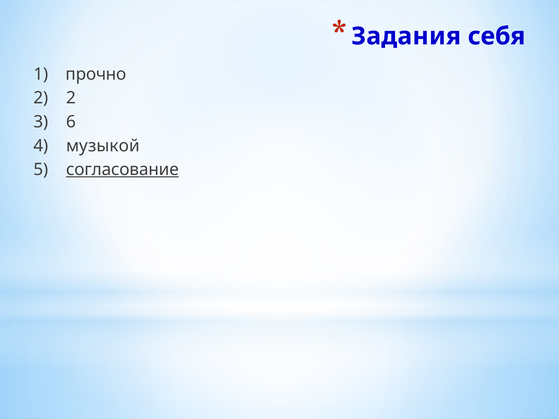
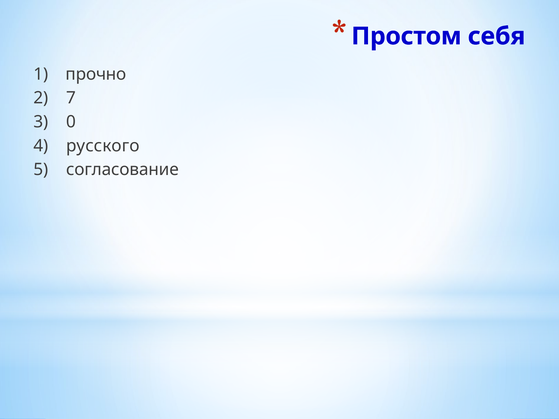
Задания: Задания -> Простом (406, 36)
2 2: 2 -> 7 (71, 98)
6: 6 -> 0 (71, 122)
музыкой: музыкой -> русского (103, 146)
согласование underline: present -> none (122, 170)
